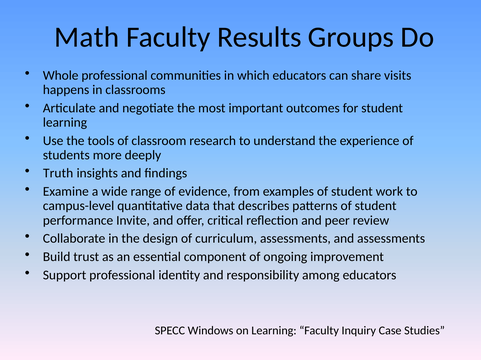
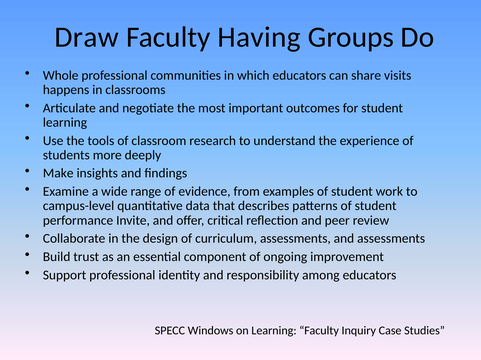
Math: Math -> Draw (87, 37)
Results: Results -> Having (259, 37)
Truth: Truth -> Make (58, 174)
